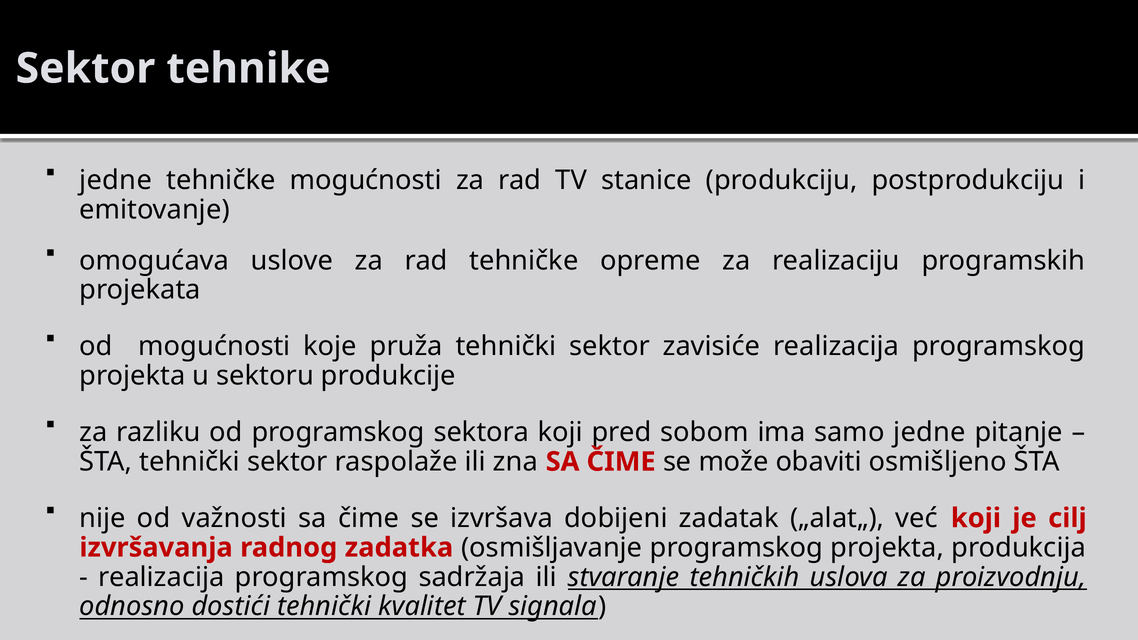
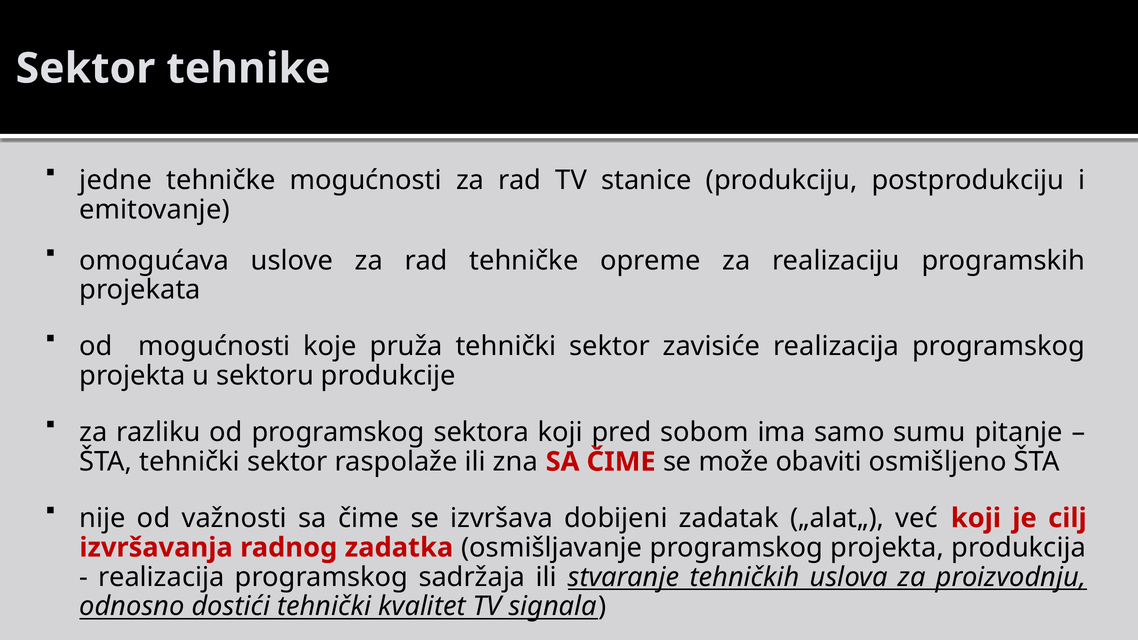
samo jedne: jedne -> sumu (930, 432)
